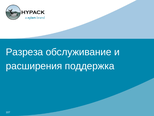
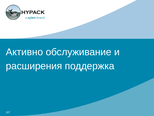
Разреза: Разреза -> Активно (24, 52)
